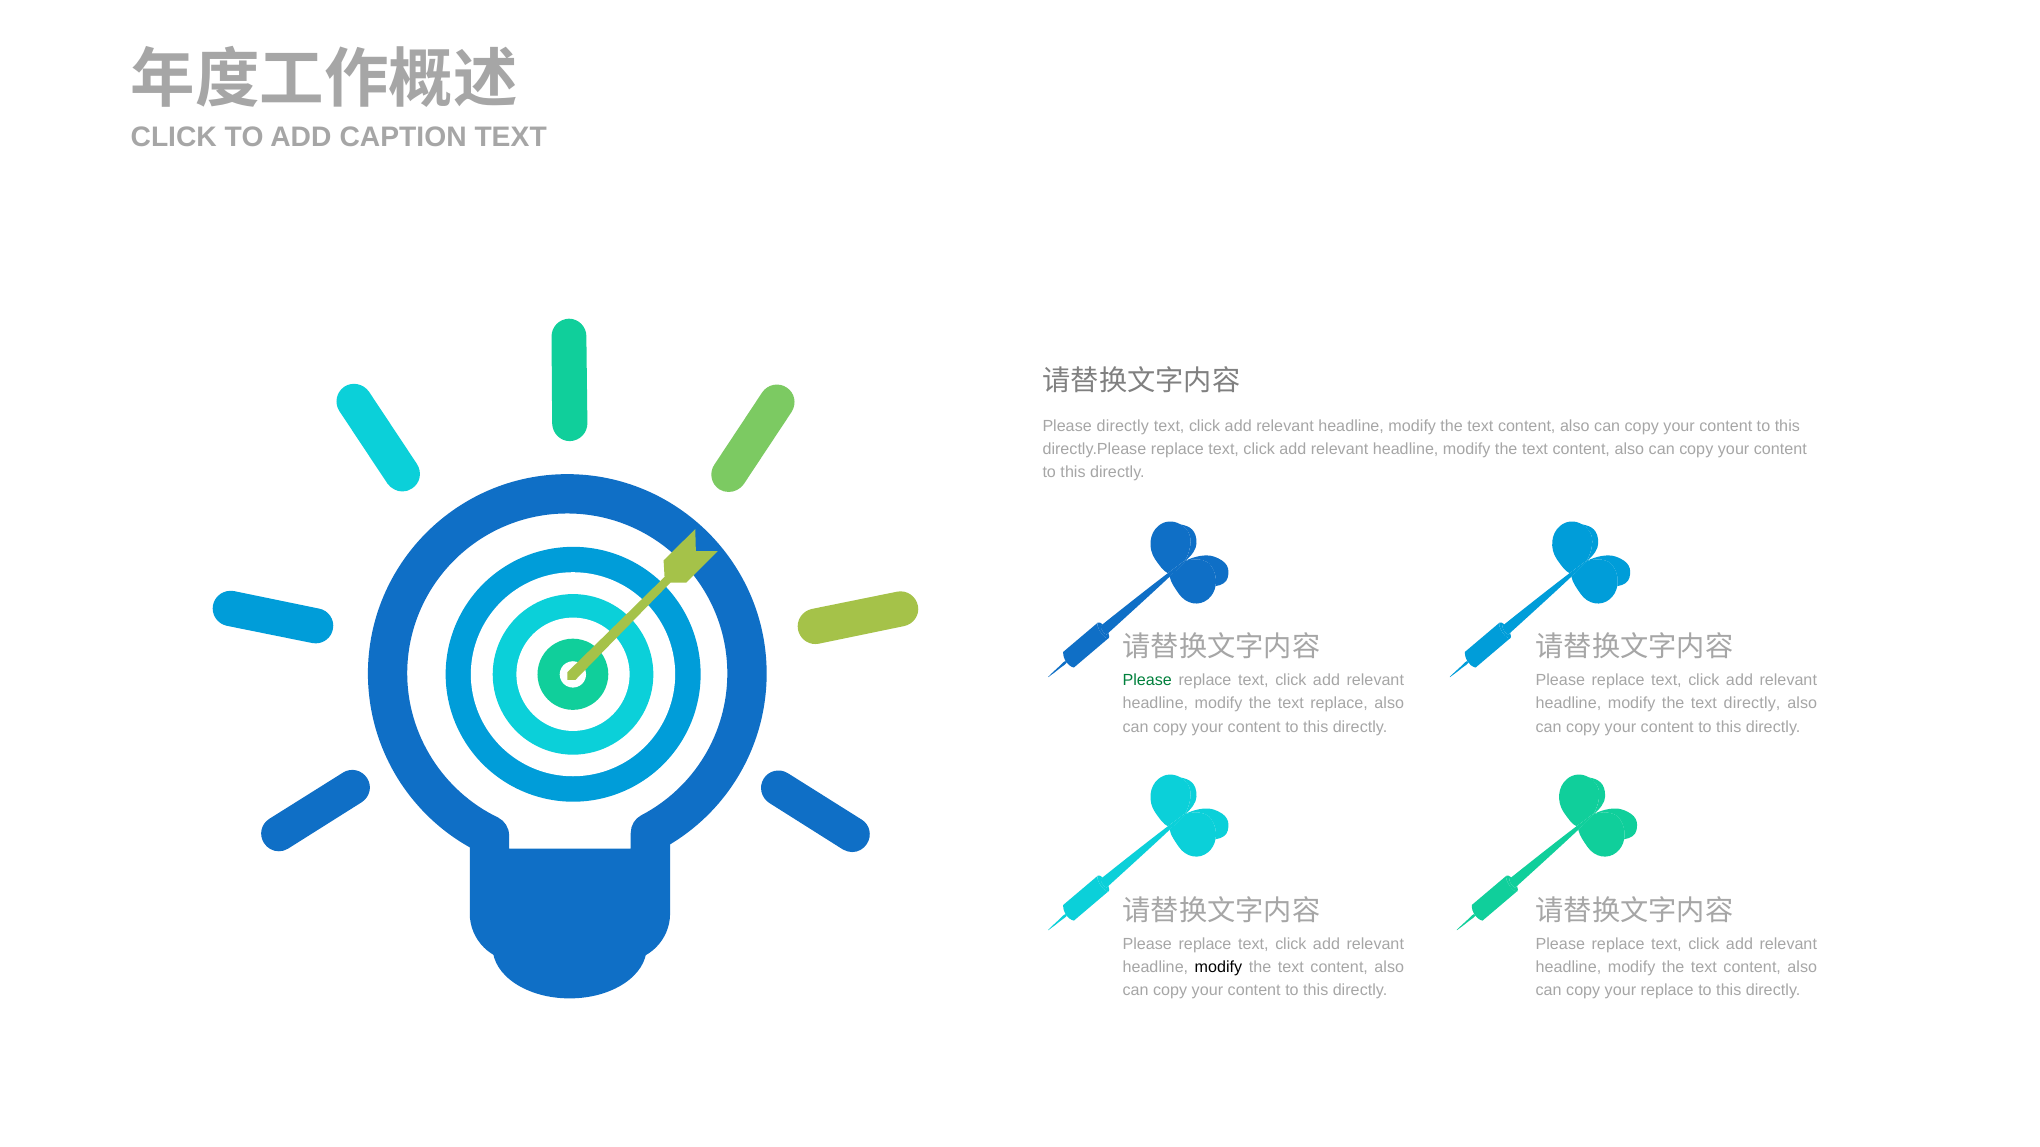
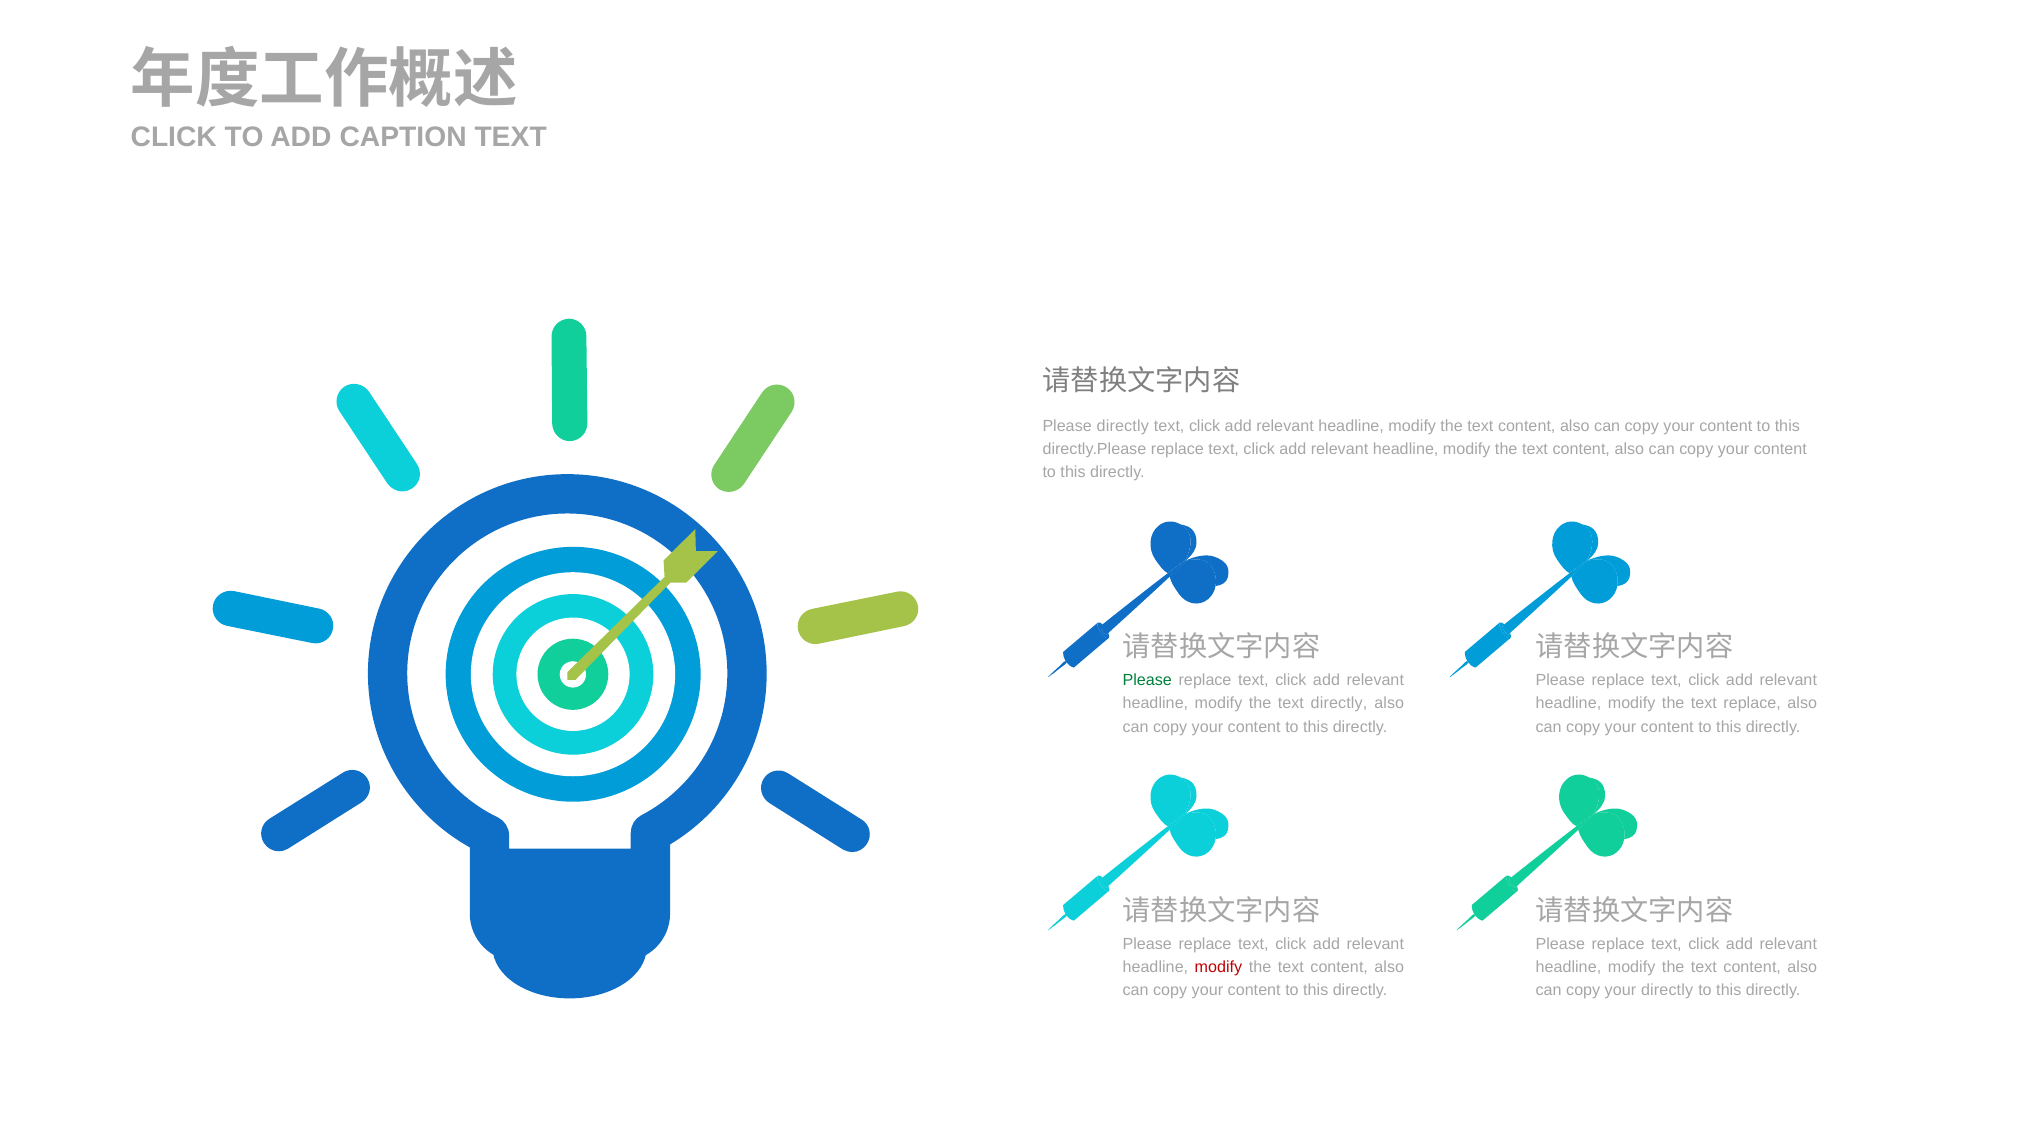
text replace: replace -> directly (1339, 704)
text directly: directly -> replace (1752, 704)
modify colour: black -> red (1219, 968)
your replace: replace -> directly (1667, 991)
